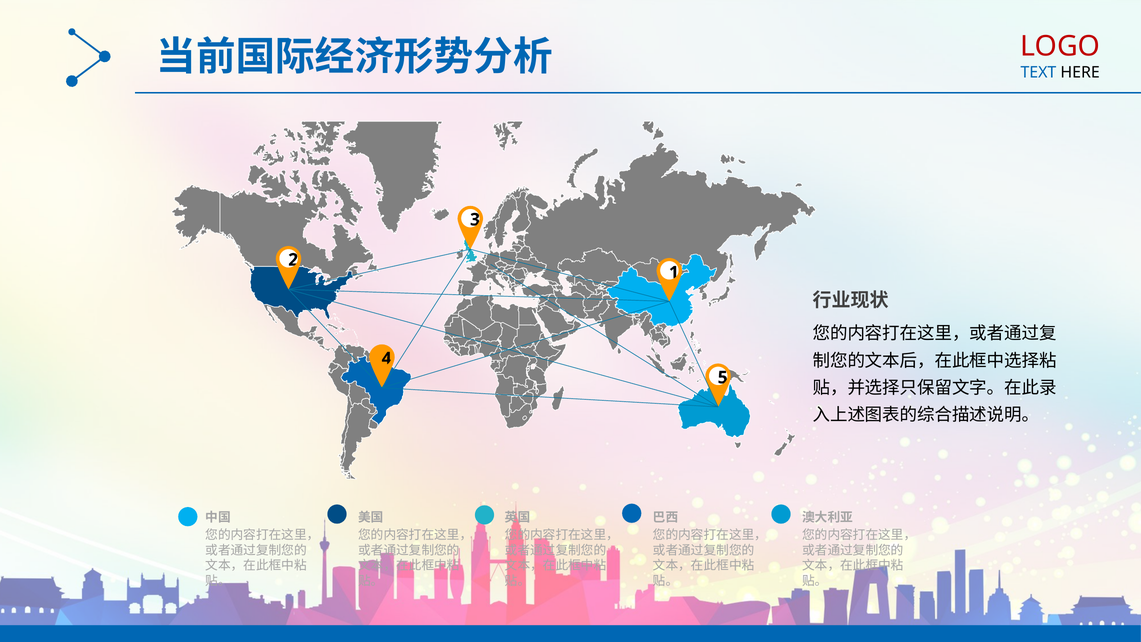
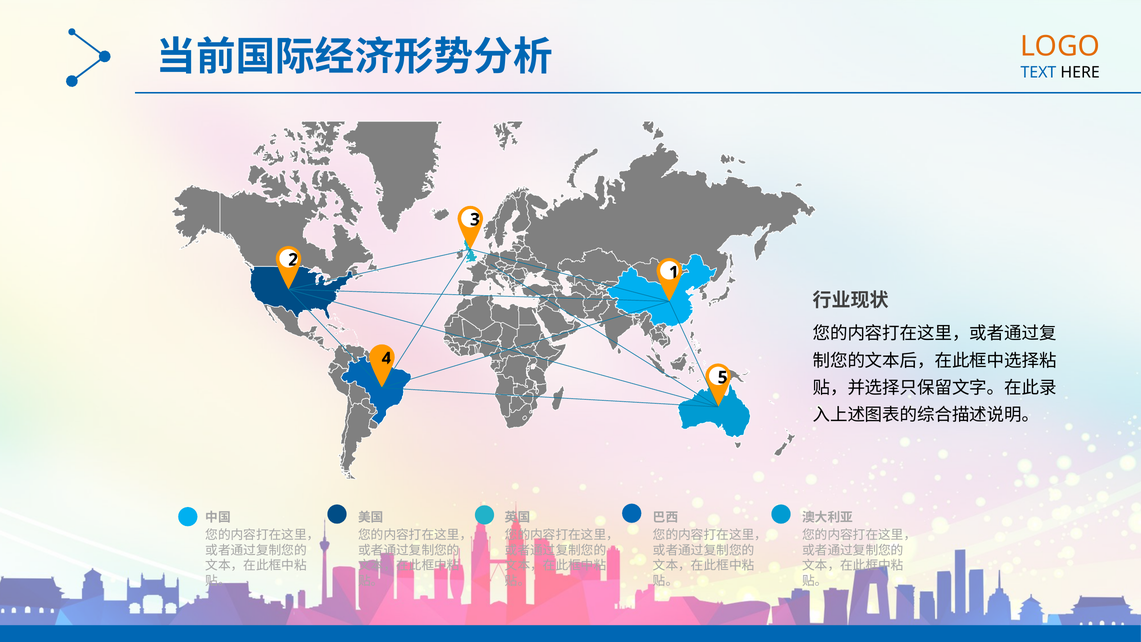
LOGO colour: red -> orange (1060, 46)
